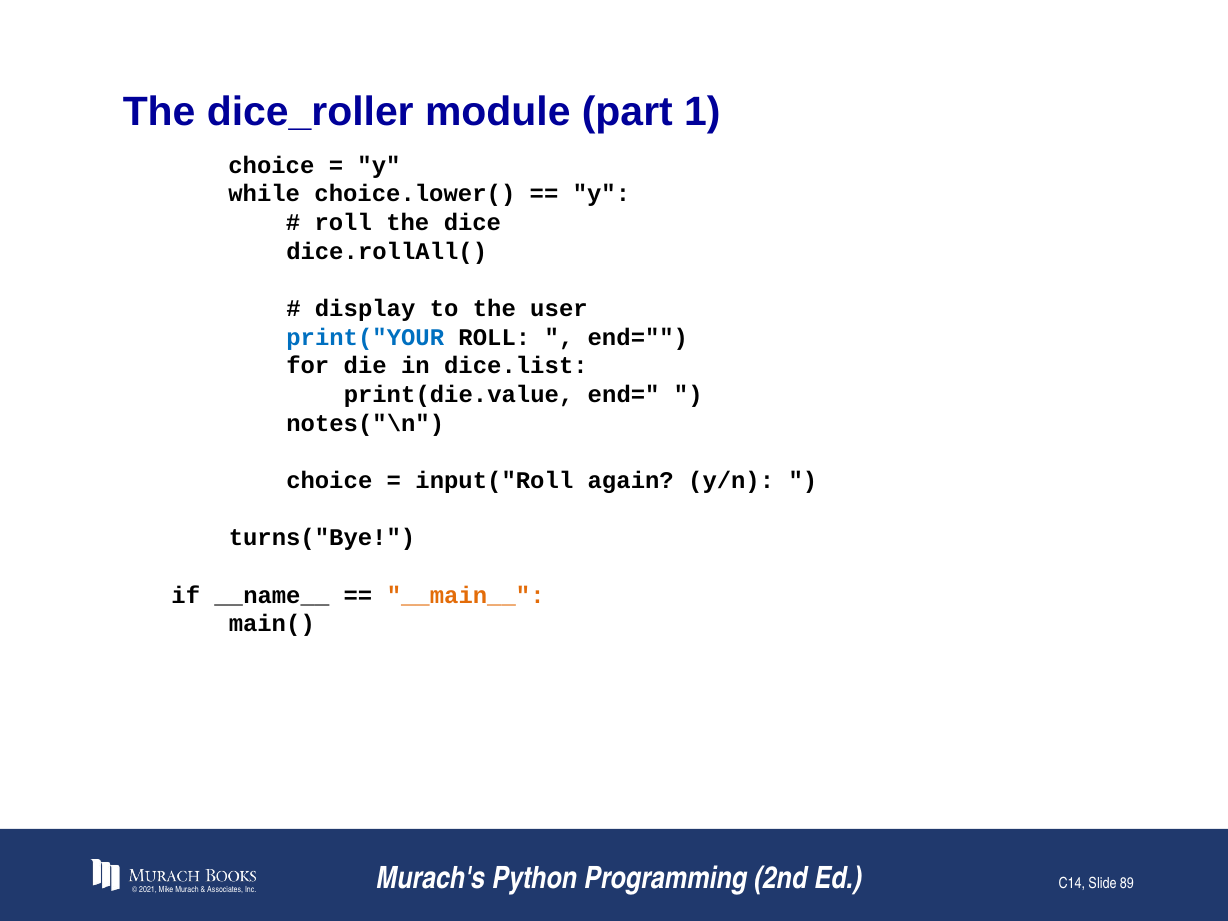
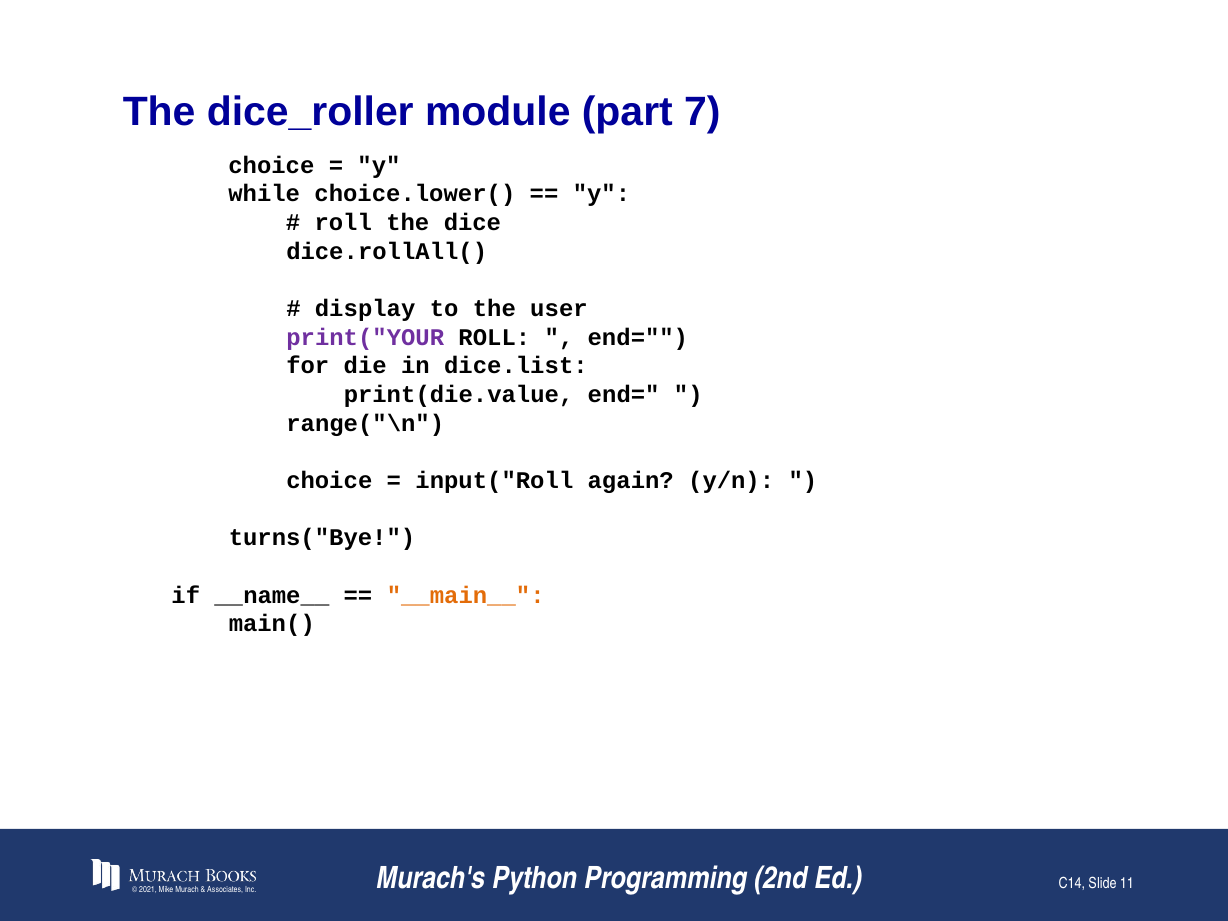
1: 1 -> 7 (702, 112)
print("YOUR colour: blue -> purple (365, 337)
notes("\n: notes("\n -> range("\n (365, 423)
89: 89 -> 11 (1127, 884)
